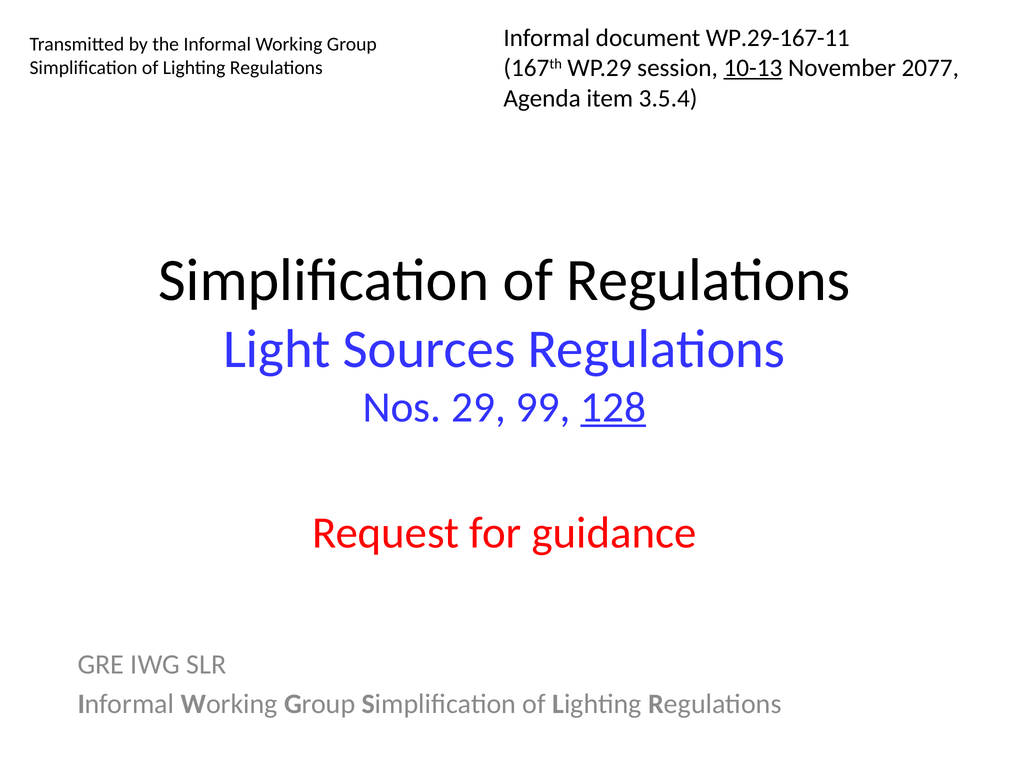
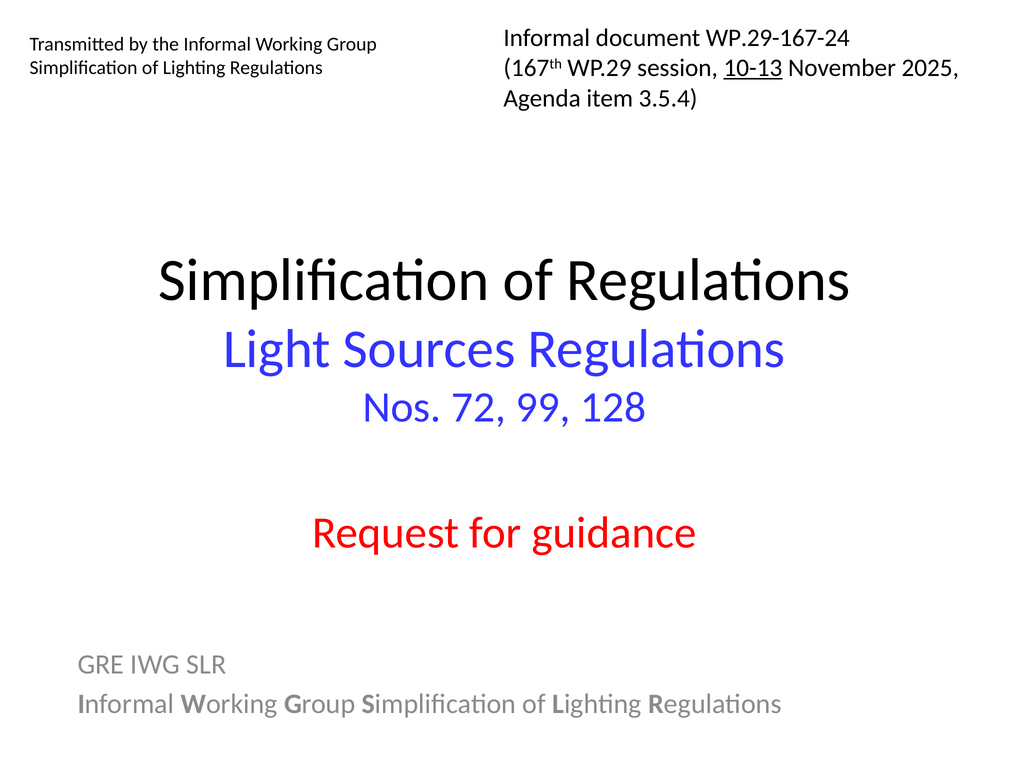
WP.29-167-11: WP.29-167-11 -> WP.29-167-24 (778, 38)
2077: 2077 -> 2025 (930, 68)
29: 29 -> 72 (479, 407)
128 underline: present -> none (613, 407)
